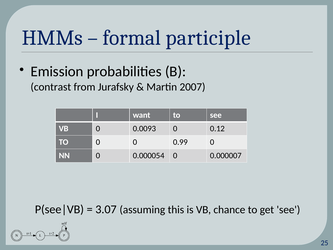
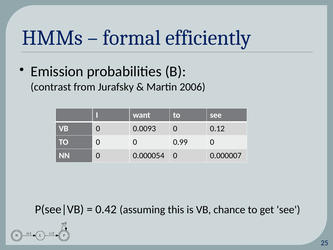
participle: participle -> efficiently (208, 38)
2007: 2007 -> 2006 (192, 87)
3.07: 3.07 -> 0.42 (106, 209)
